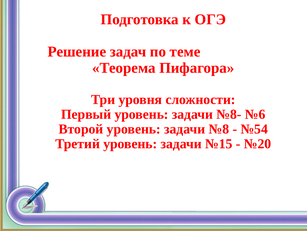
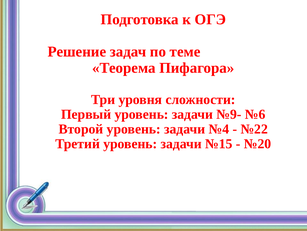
№8-: №8- -> №9- (229, 114)
№8: №8 -> №4 (219, 129)
№54: №54 -> №22 (254, 129)
